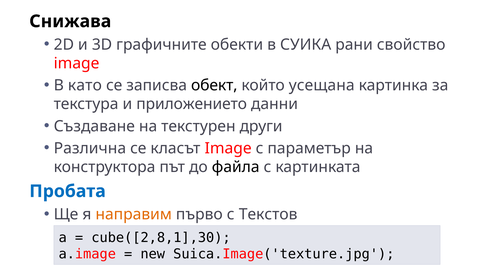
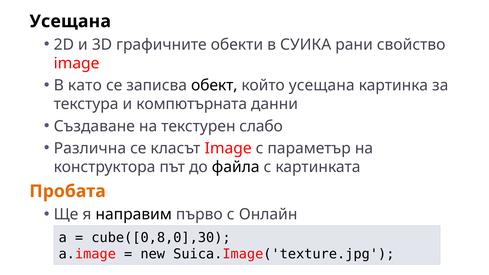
Снижава: Снижава -> Усещана (70, 21)
приложението: приложението -> компютърната (192, 104)
други: други -> слабо (261, 126)
Пробата colour: blue -> orange (68, 191)
направим colour: orange -> black (134, 214)
Текстов: Текстов -> Онлайн (268, 214)
cube([2,8,1],30: cube([2,8,1],30 -> cube([0,8,0],30 (161, 238)
